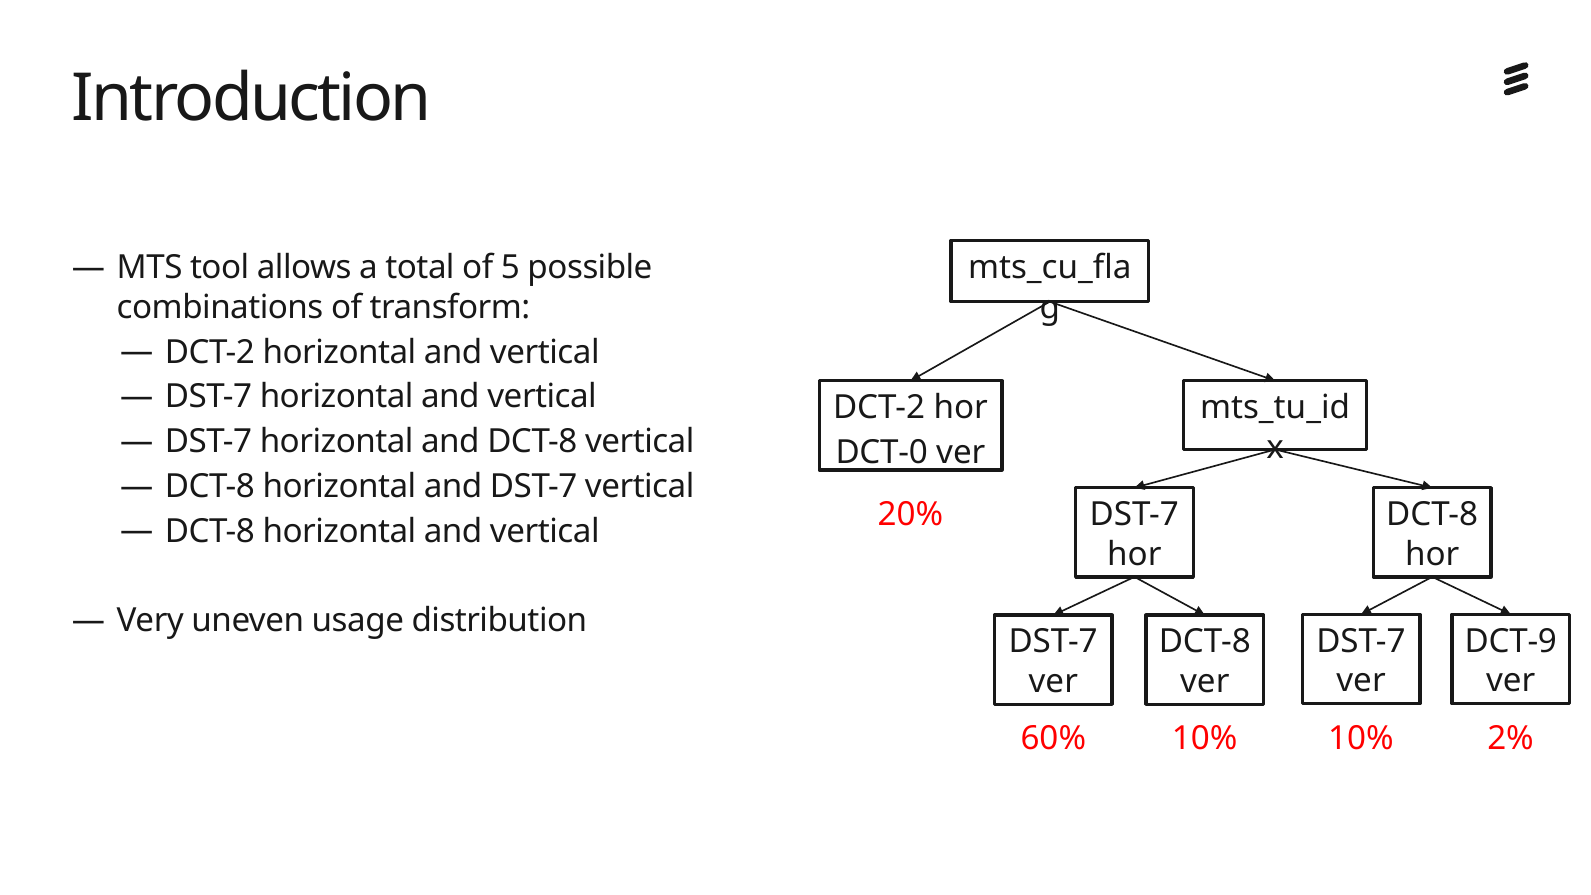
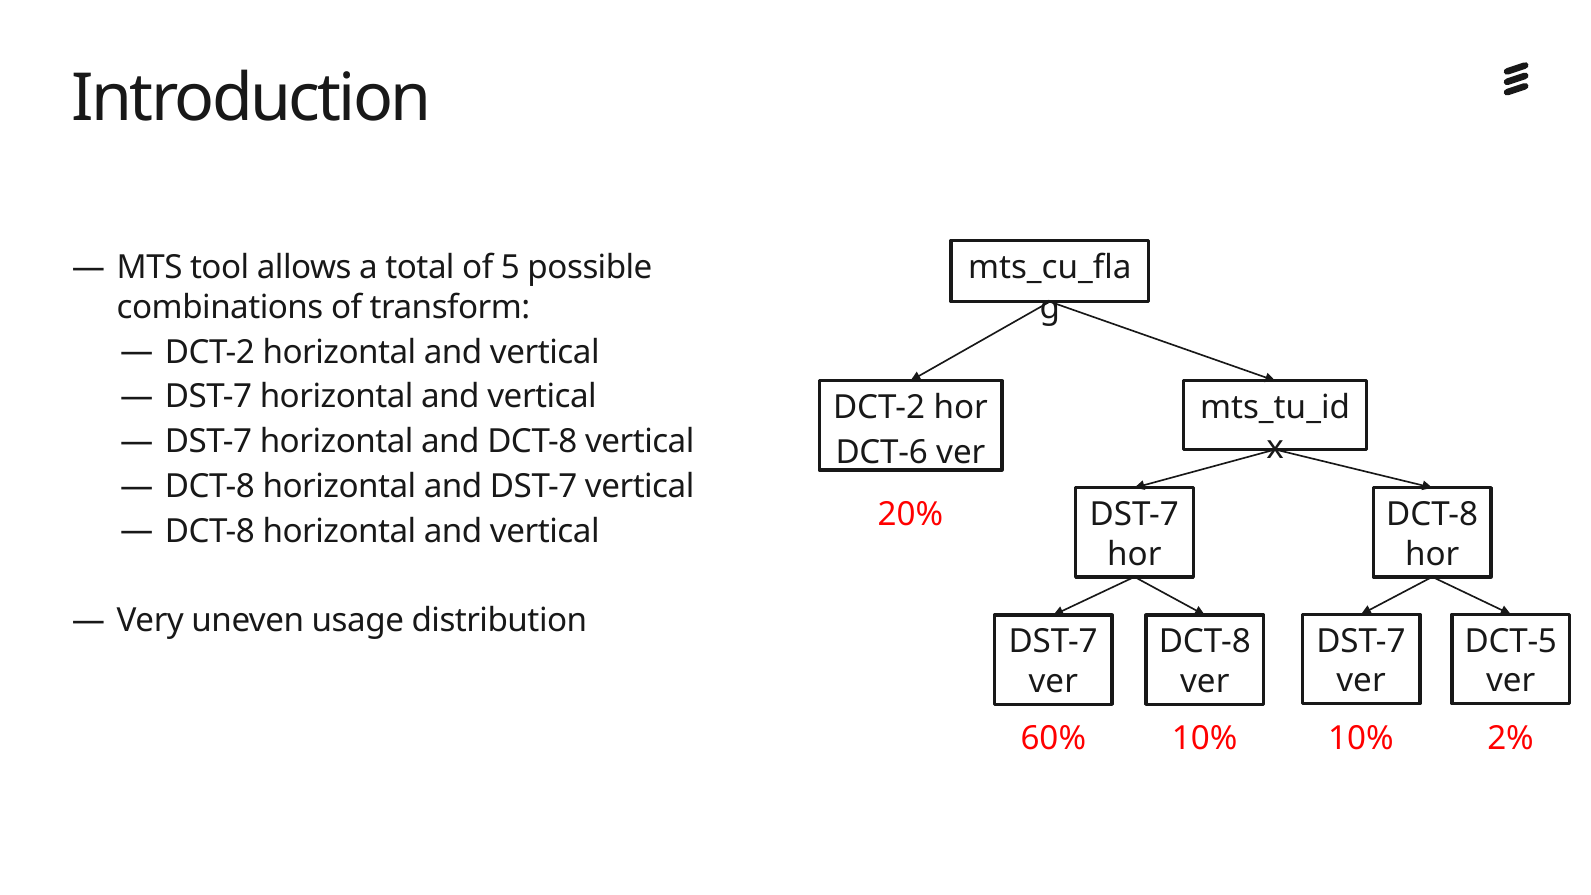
DCT-0: DCT-0 -> DCT-6 (882, 452)
DCT-9: DCT-9 -> DCT-5 (1511, 641)
